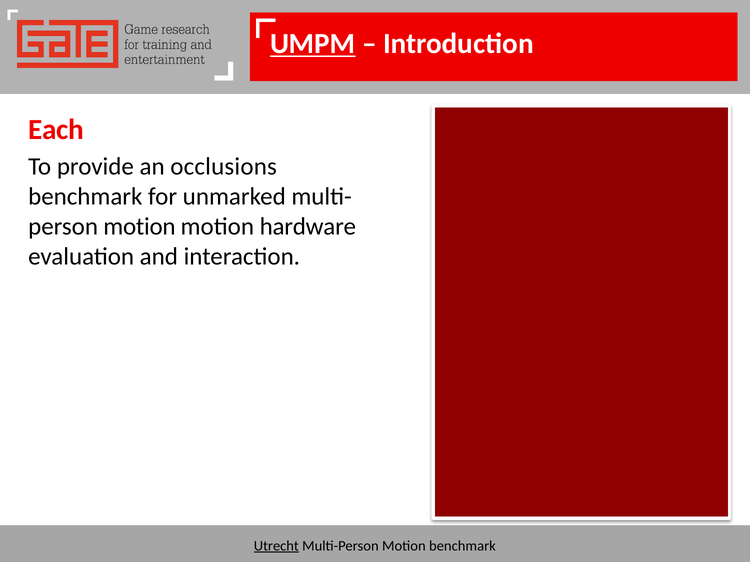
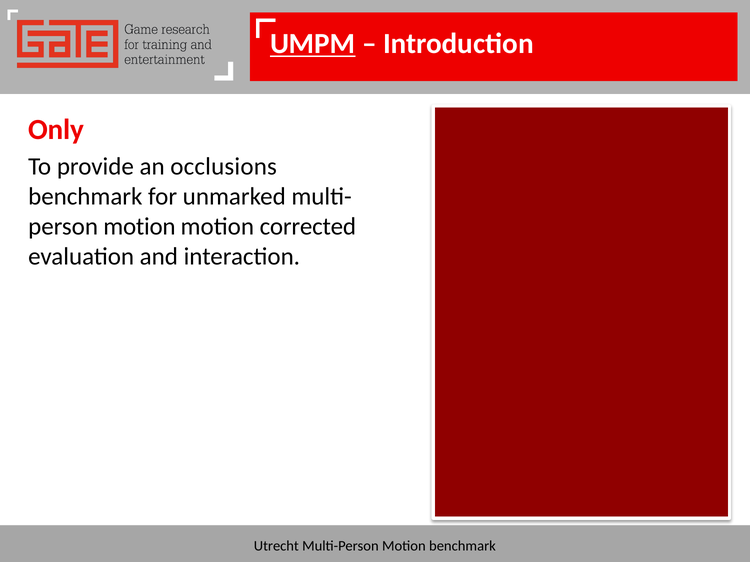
Each: Each -> Only (56, 130)
hardware: hardware -> corrected (308, 227)
Utrecht underline: present -> none (276, 546)
